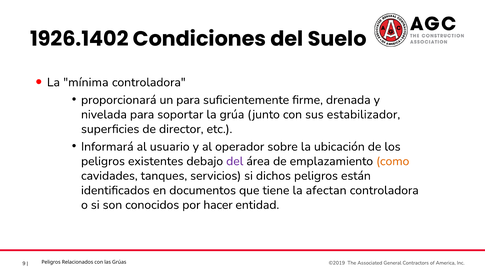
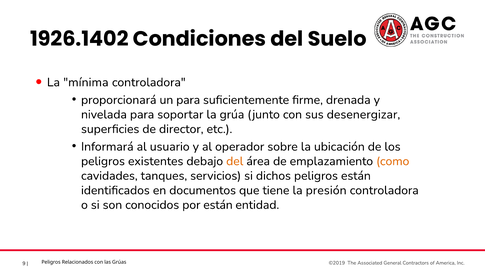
estabilizador: estabilizador -> desenergizar (363, 114)
del colour: purple -> orange (235, 161)
afectan: afectan -> presión (326, 190)
por hacer: hacer -> están (218, 205)
